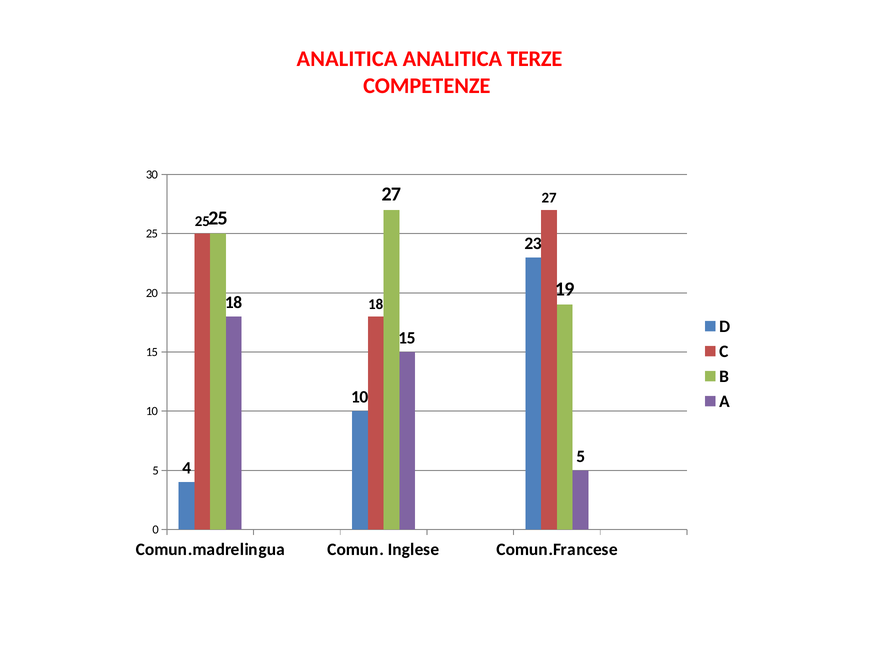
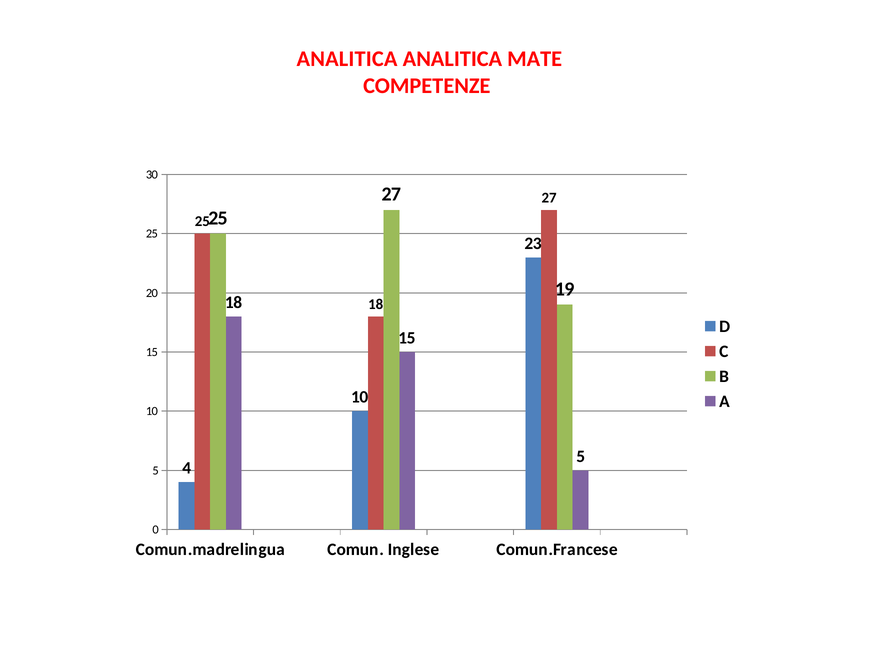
TERZE: TERZE -> MATE (535, 59)
